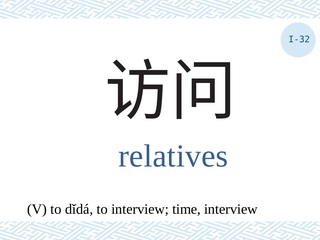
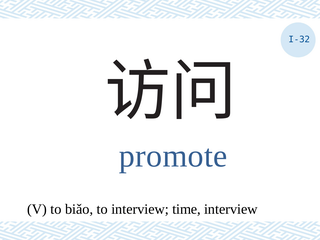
relatives: relatives -> promote (173, 156)
dǐdá: dǐdá -> biǎo (79, 209)
